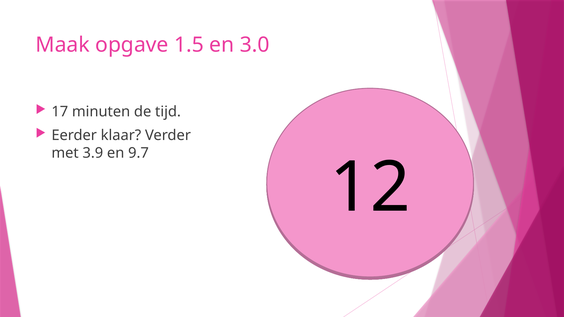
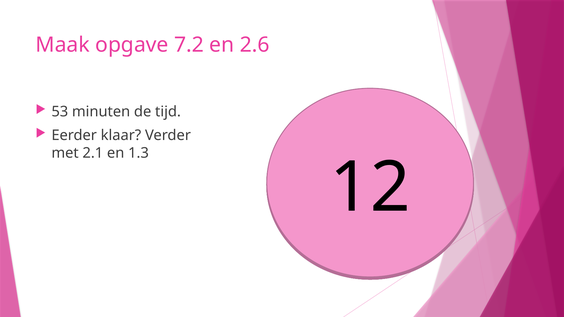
1.5: 1.5 -> 7.2 (189, 45)
3.0: 3.0 -> 2.6 (255, 45)
17: 17 -> 53 (60, 112)
3.9: 3.9 -> 2.1 (93, 153)
9.7: 9.7 -> 1.3 (138, 153)
